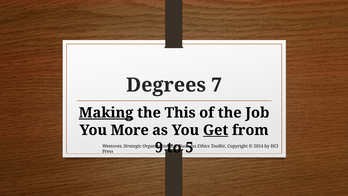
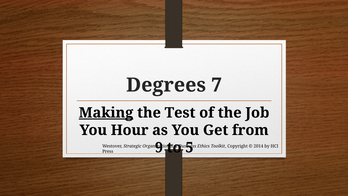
This: This -> Test (180, 113)
More: More -> Hour (130, 130)
Get underline: present -> none (216, 130)
